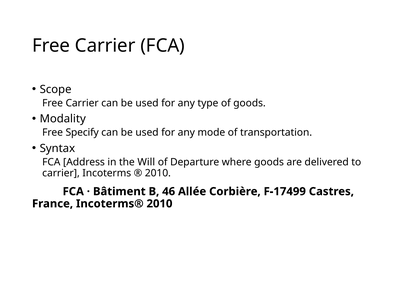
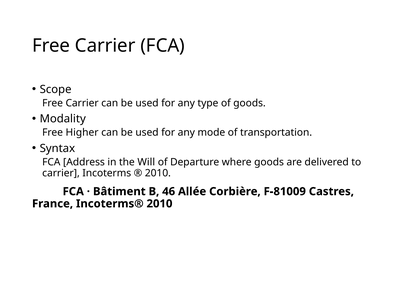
Specify: Specify -> Higher (82, 133)
F-17499: F-17499 -> F-81009 (285, 192)
